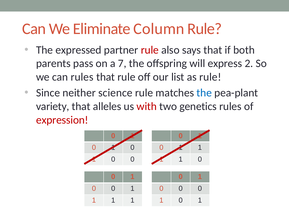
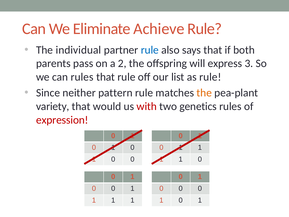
Column: Column -> Achieve (159, 29)
expressed: expressed -> individual (78, 50)
rule colour: red -> blue (150, 50)
7: 7 -> 2 (122, 63)
2: 2 -> 3 (249, 63)
science: science -> pattern (115, 93)
the colour: blue -> orange (204, 93)
alleles: alleles -> would (107, 106)
